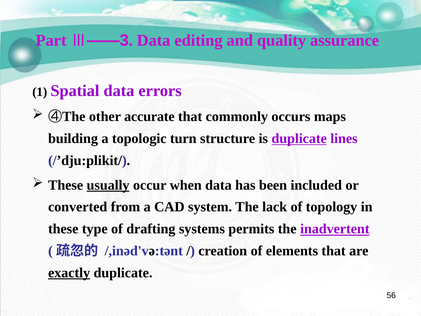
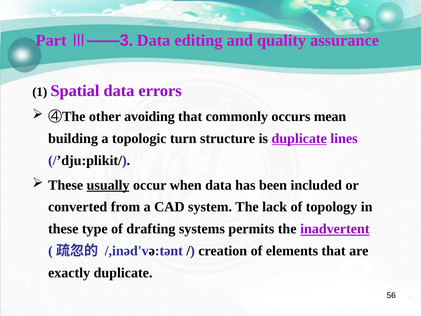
accurate: accurate -> avoiding (149, 117)
maps: maps -> mean (330, 117)
exactly underline: present -> none (69, 272)
